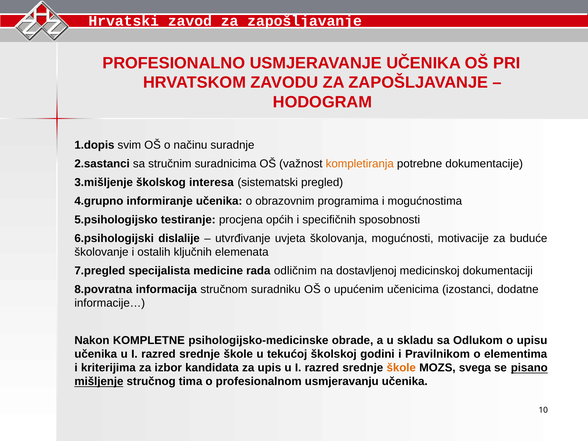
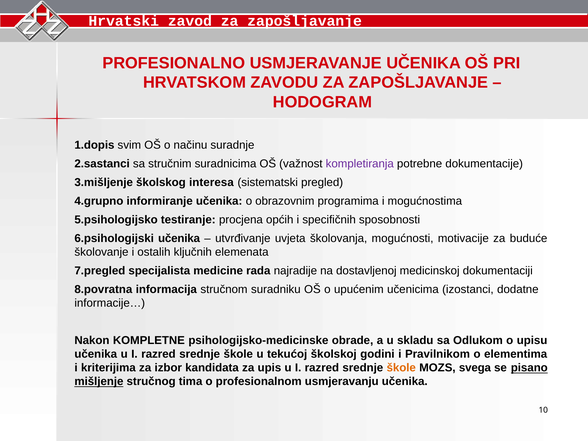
kompletiranja colour: orange -> purple (360, 164)
dislalije: dislalije -> učenika (179, 238)
odličnim: odličnim -> najradije (295, 271)
